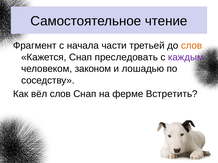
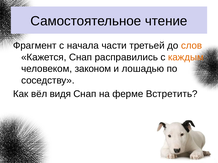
преследовать: преследовать -> расправились (126, 57)
каждым colour: purple -> orange (186, 57)
вёл слов: слов -> видя (60, 94)
